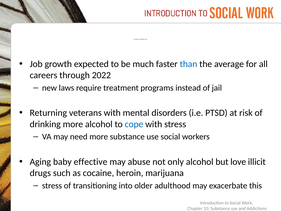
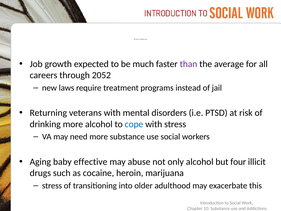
than colour: blue -> purple (189, 64)
2022: 2022 -> 2052 (101, 75)
love: love -> four (238, 162)
